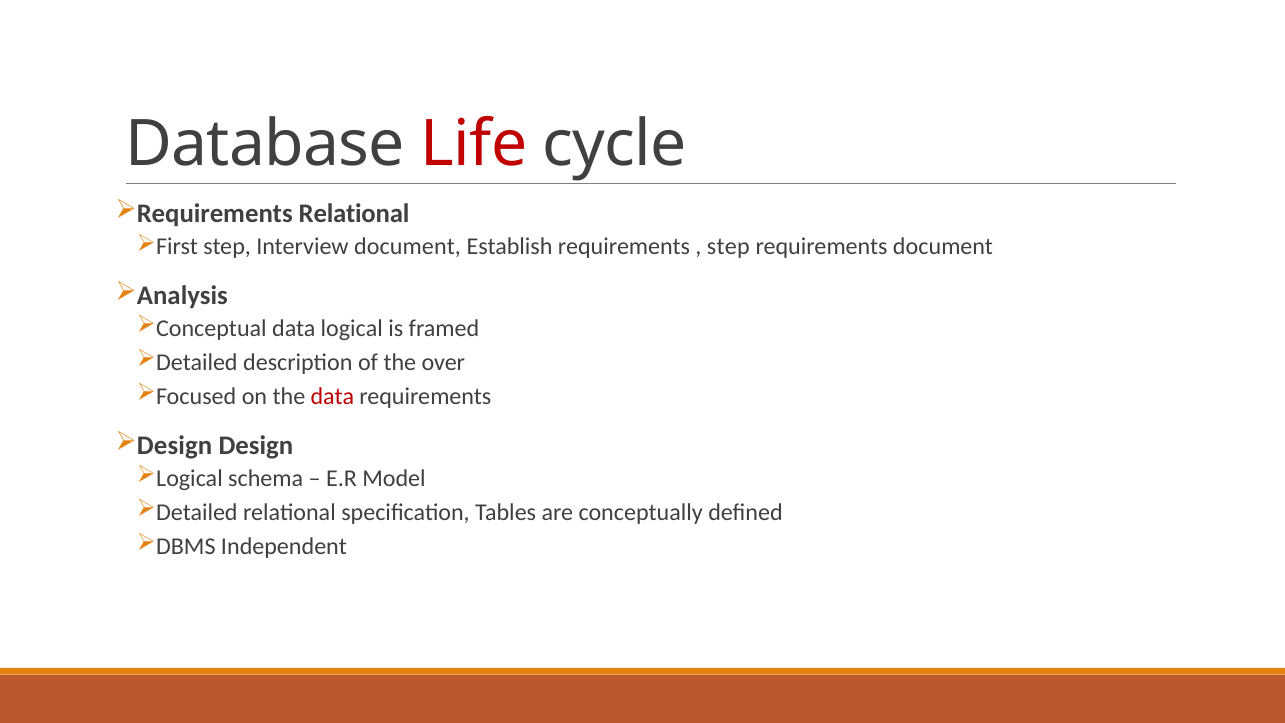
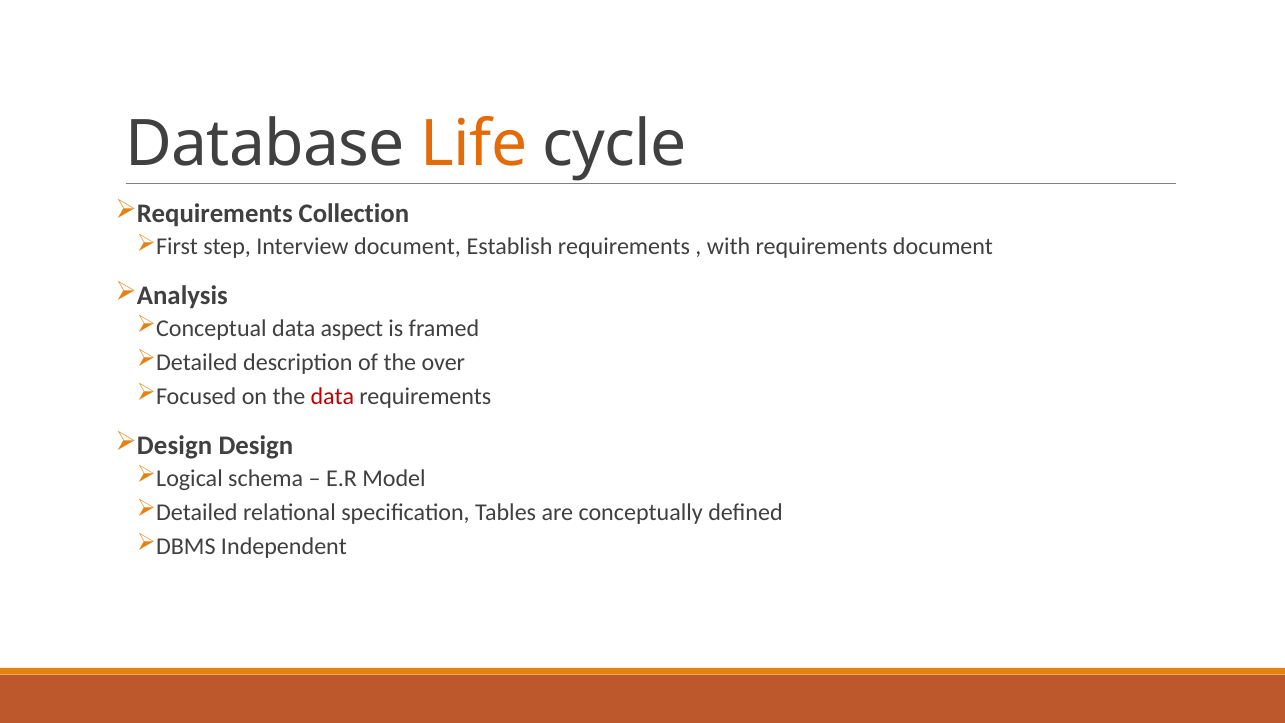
Life colour: red -> orange (474, 144)
Requirements Relational: Relational -> Collection (354, 214)
step: step -> with (729, 247)
logical: logical -> aspect (352, 328)
